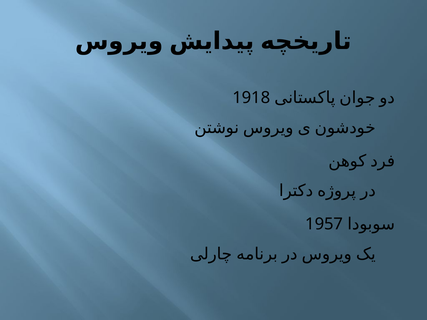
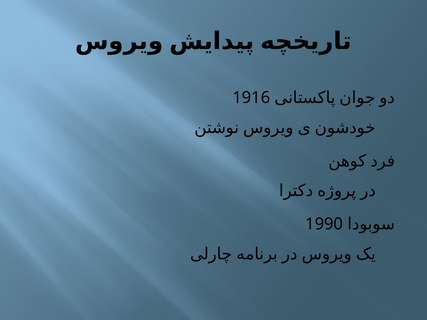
1918: 1918 -> 1916 (251, 98)
1957: 1957 -> 1990 (324, 224)
